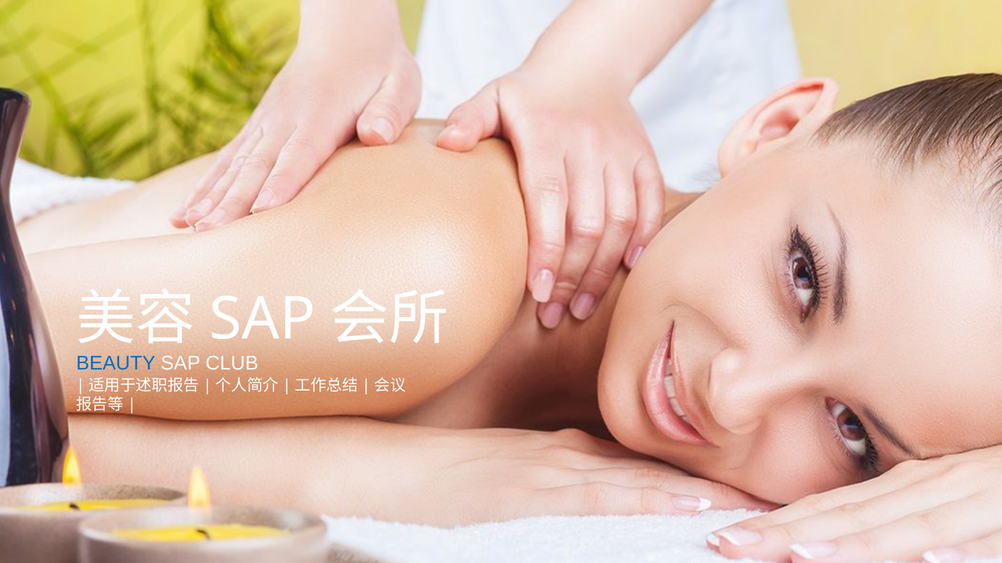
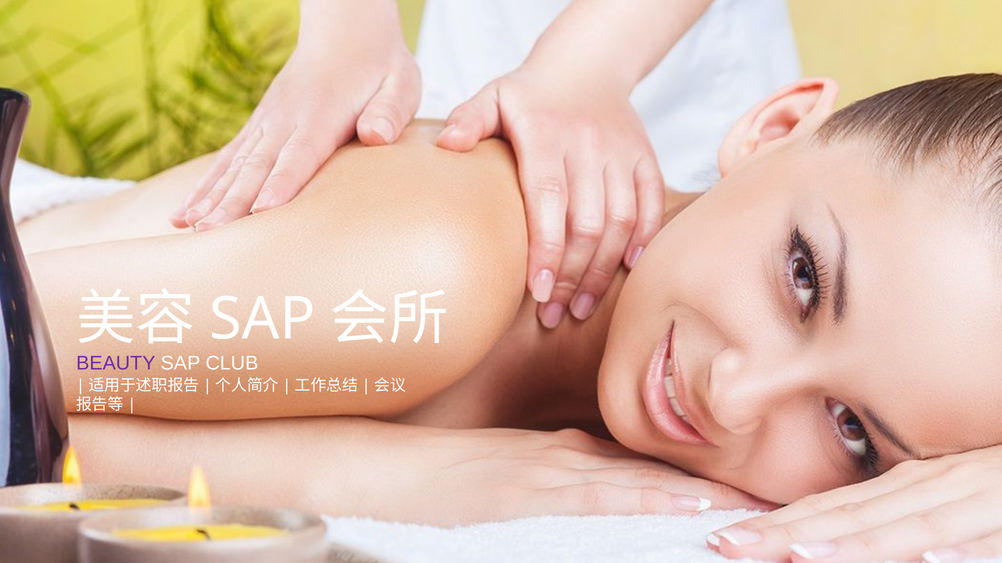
BEAUTY colour: blue -> purple (116, 364)
